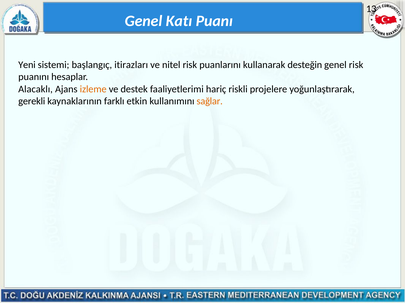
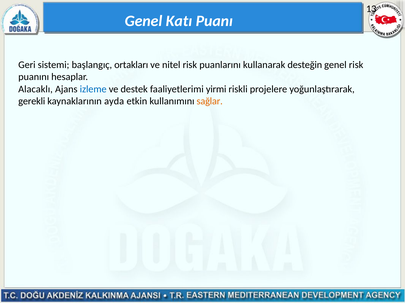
Yeni: Yeni -> Geri (27, 65)
itirazları: itirazları -> ortakları (131, 65)
izleme colour: orange -> blue (93, 89)
hariç: hariç -> yirmi (216, 89)
farklı: farklı -> ayda (114, 101)
